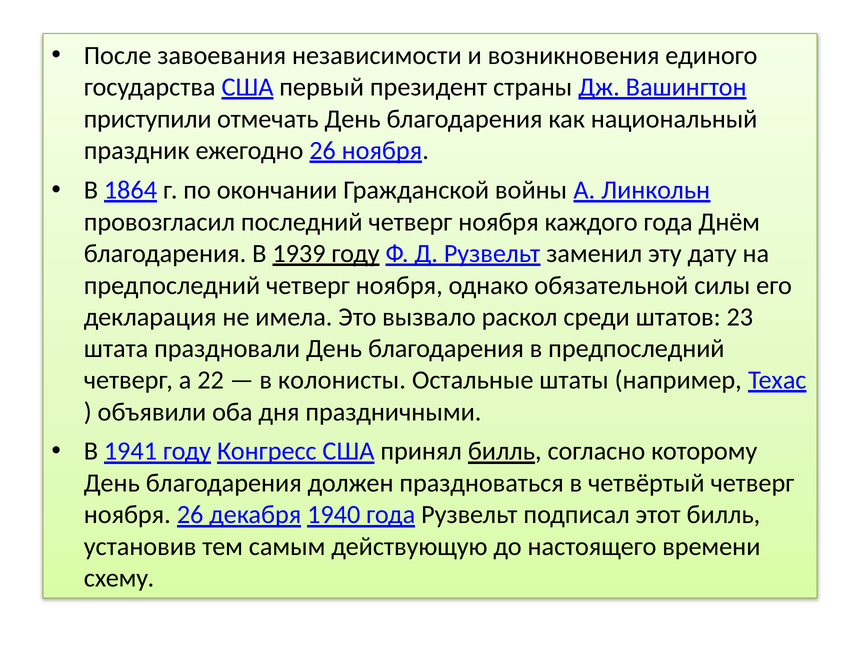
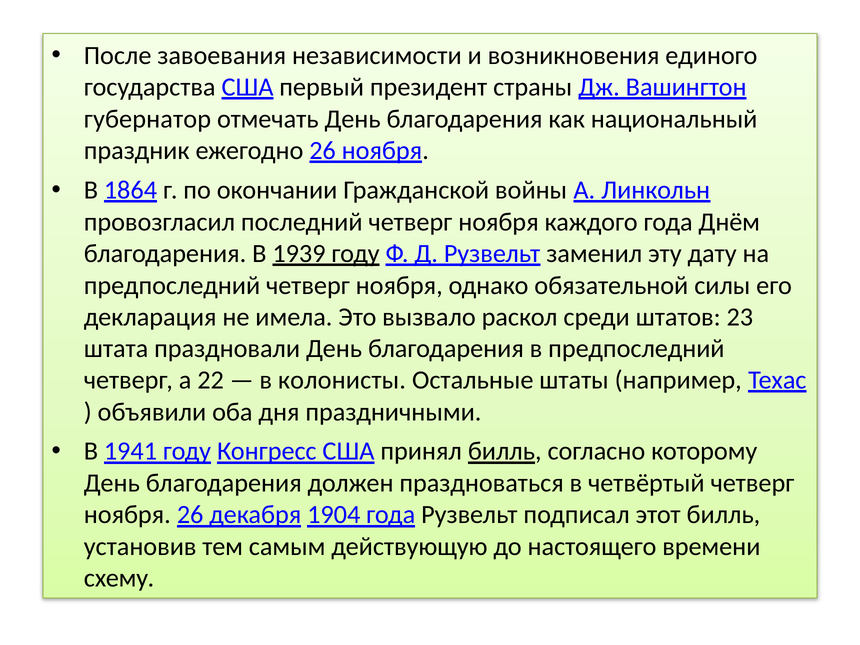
приступили: приступили -> губернатор (147, 119)
1940: 1940 -> 1904 (334, 515)
